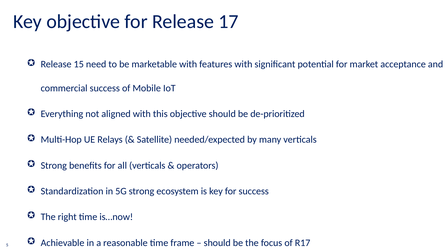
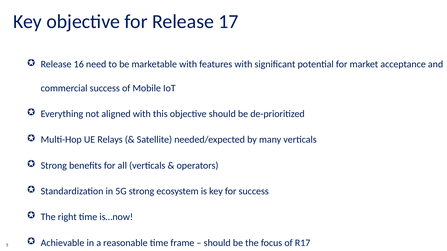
15: 15 -> 16 (79, 64)
